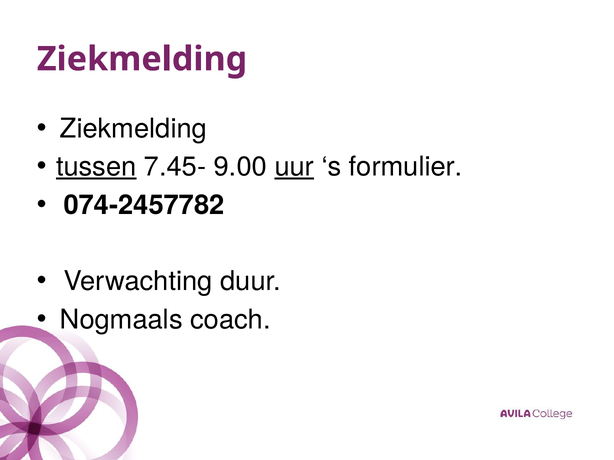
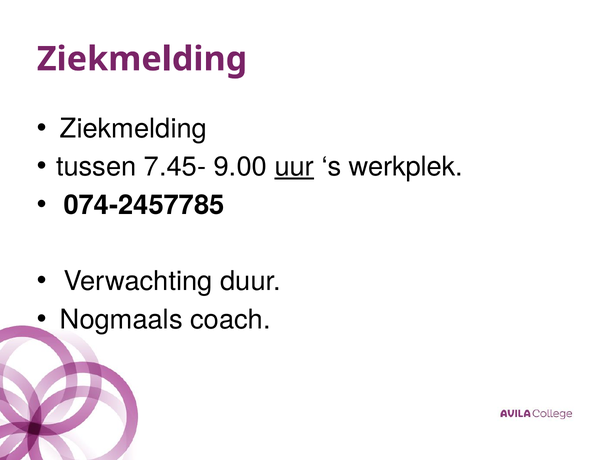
tussen underline: present -> none (96, 167)
formulier: formulier -> werkplek (406, 167)
074-2457782: 074-2457782 -> 074-2457785 (144, 205)
